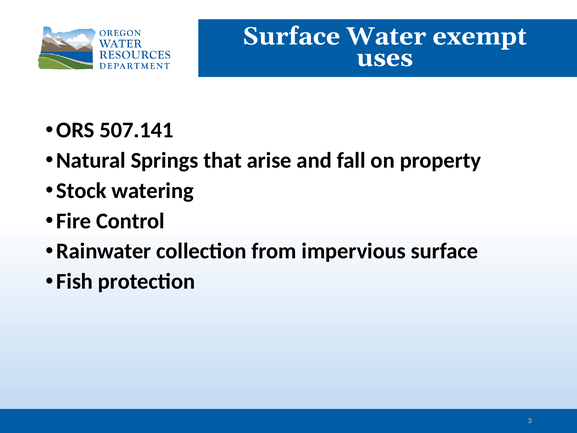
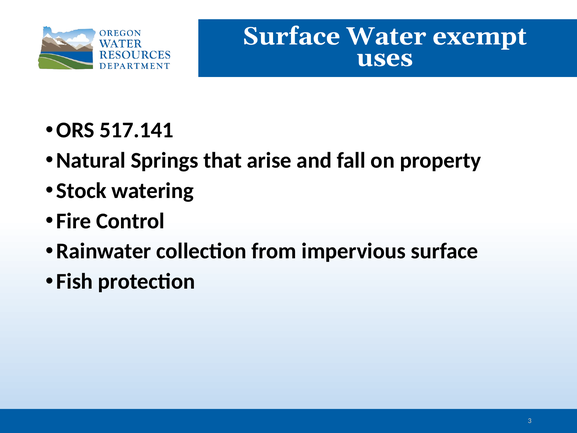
507.141: 507.141 -> 517.141 (136, 130)
